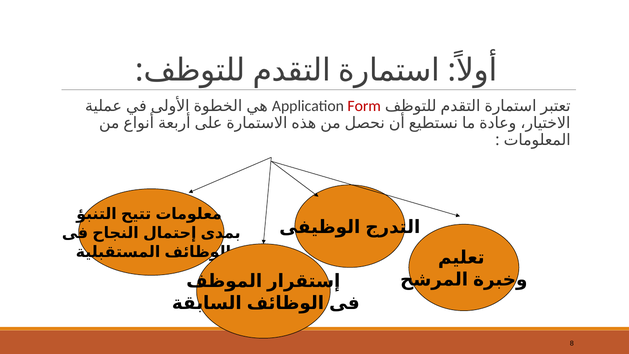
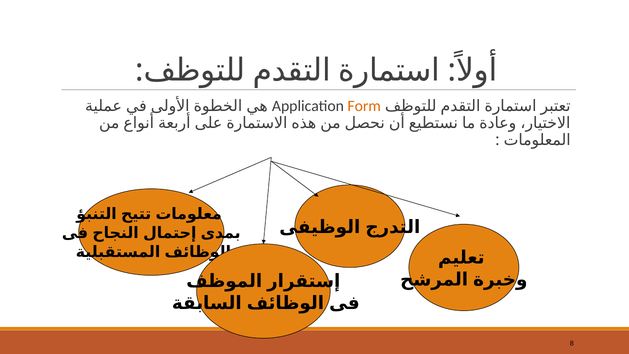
Form colour: red -> orange (364, 106)
